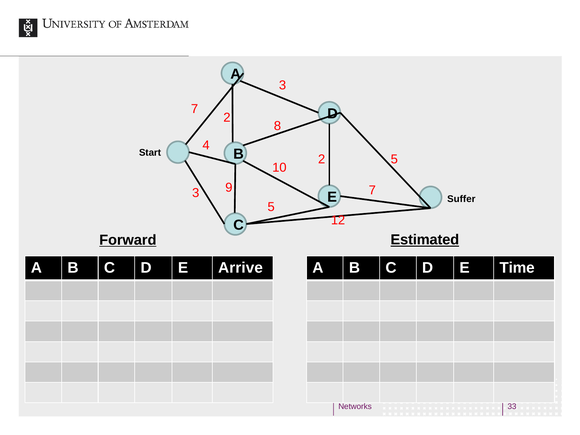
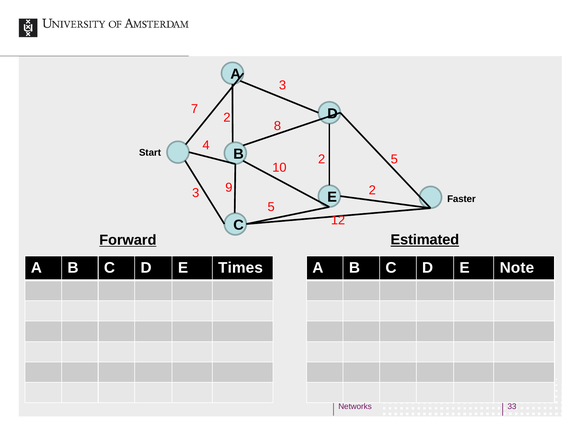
9 7: 7 -> 2 (372, 190)
Suffer: Suffer -> Faster (461, 199)
Arrive: Arrive -> Times (240, 268)
Time: Time -> Note (517, 268)
